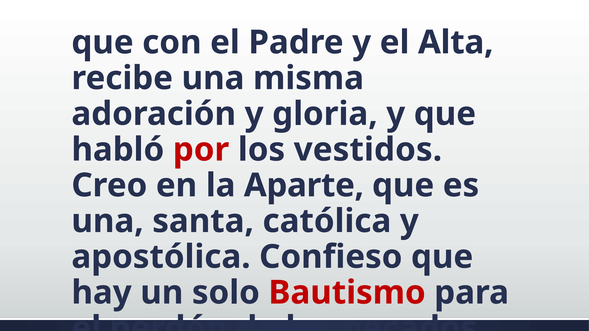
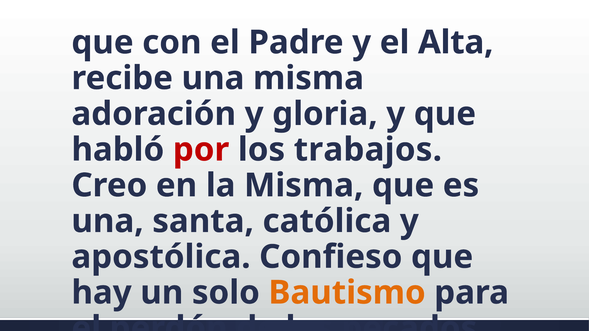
vestidos: vestidos -> trabajos (368, 150)
la Aparte: Aparte -> Misma (304, 186)
Bautismo colour: red -> orange (347, 293)
